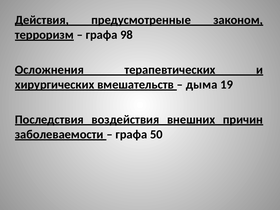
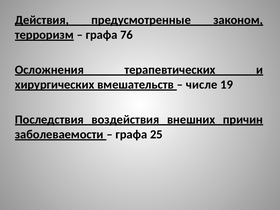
98: 98 -> 76 (127, 35)
дыма: дыма -> числе (202, 85)
50: 50 -> 25 (156, 134)
